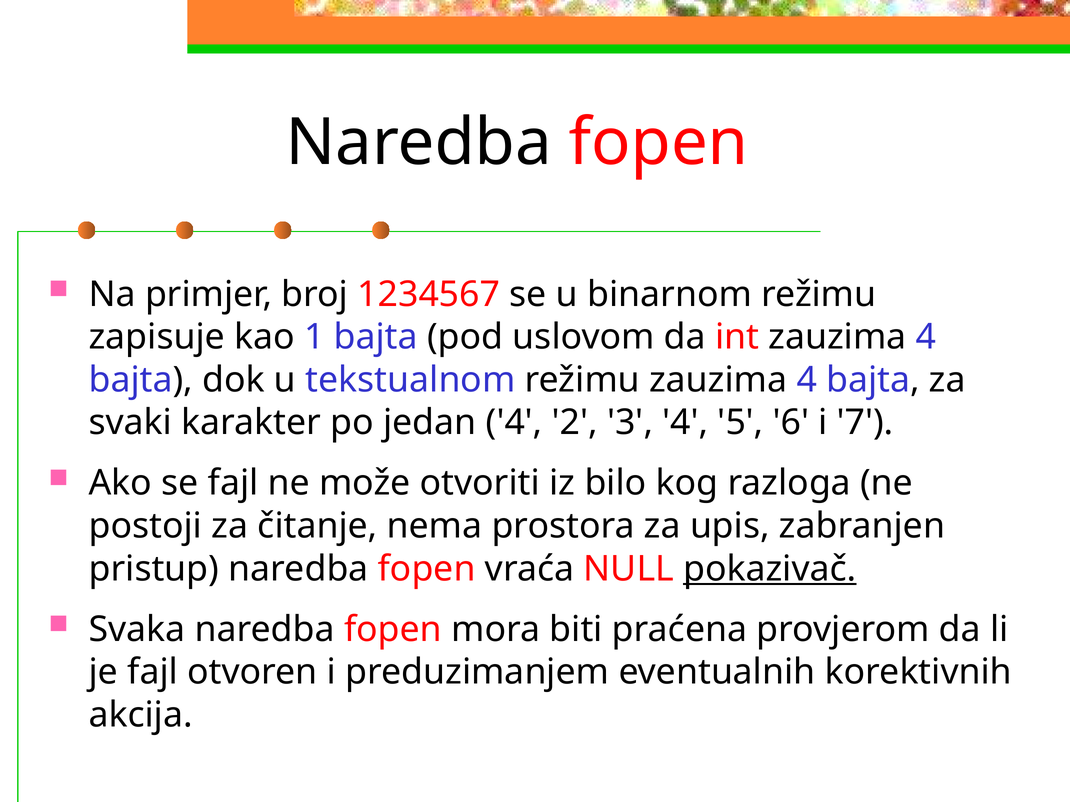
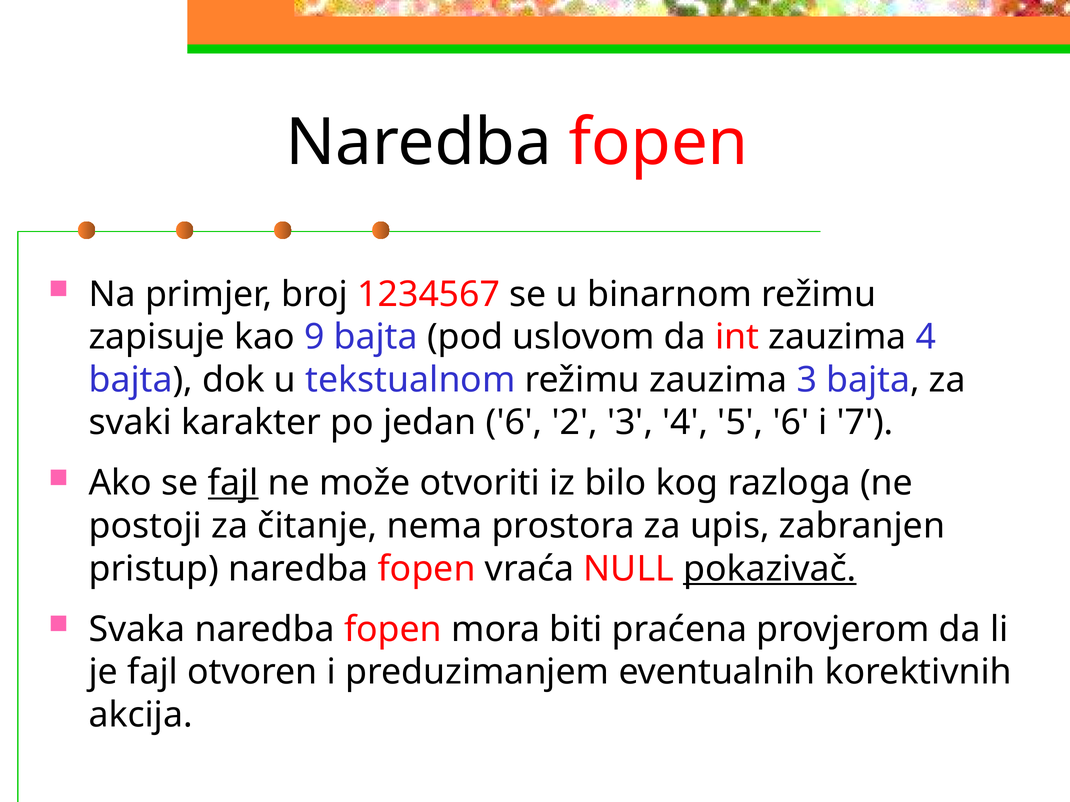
1: 1 -> 9 (314, 337)
režimu zauzima 4: 4 -> 3 (807, 380)
jedan 4: 4 -> 6 (514, 423)
fajl underline: none -> present (233, 484)
